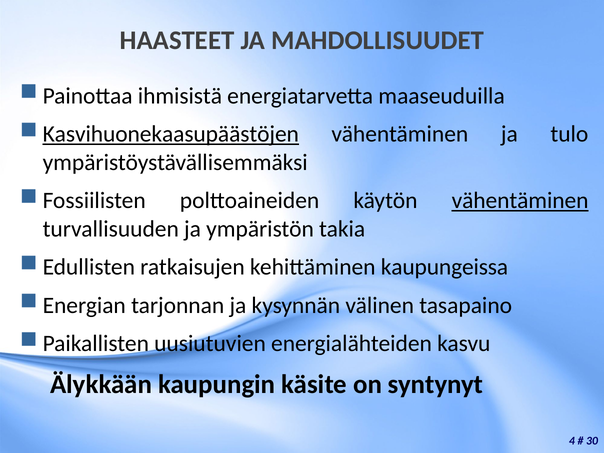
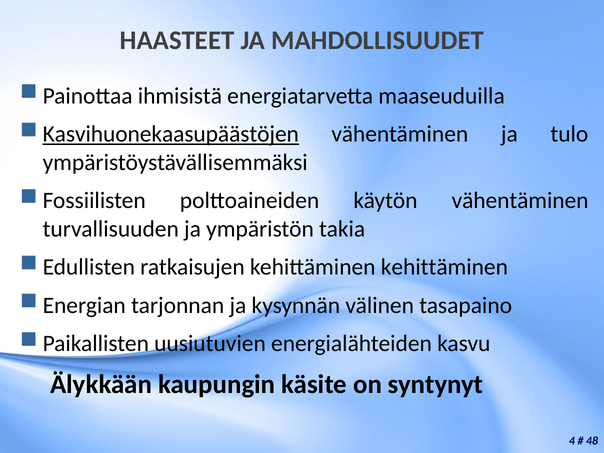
vähentäminen underline: present -> none (520, 201)
kehittäminen kaupungeissa: kaupungeissa -> kehittäminen (444, 267)
30: 30 -> 48 (592, 441)
